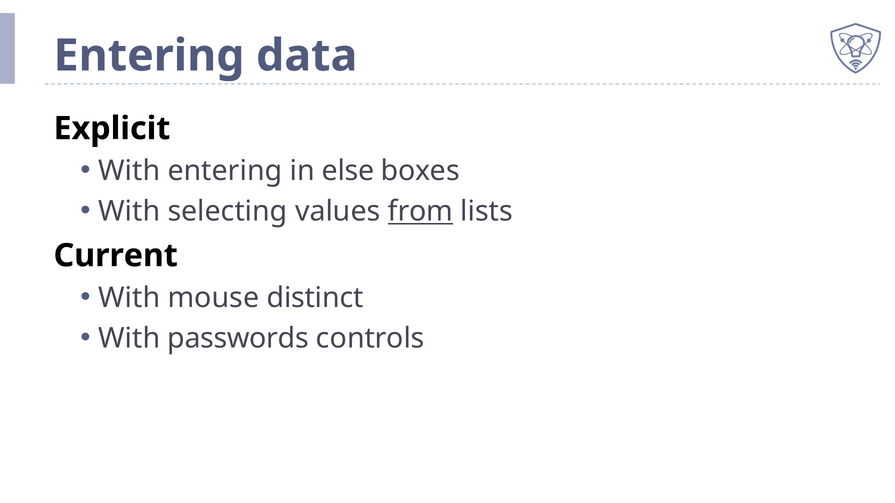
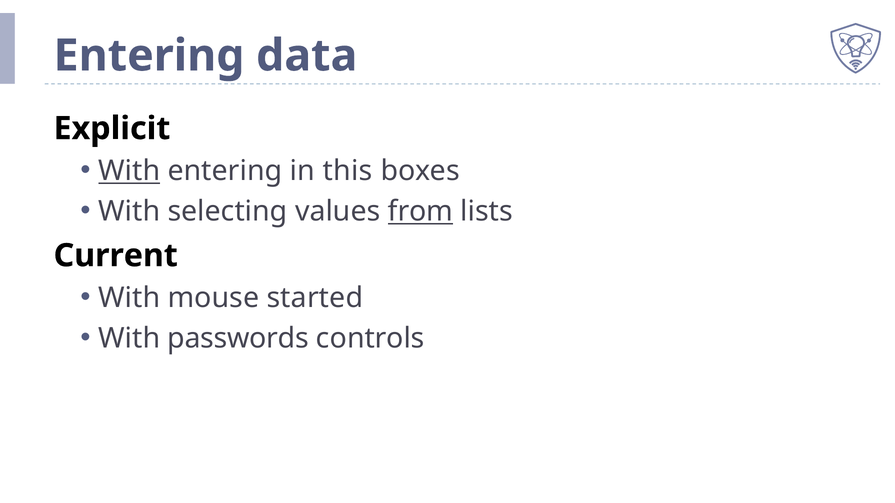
With underline: none -> present (129, 171)
else: else -> this (348, 171)
distinct: distinct -> started (315, 298)
